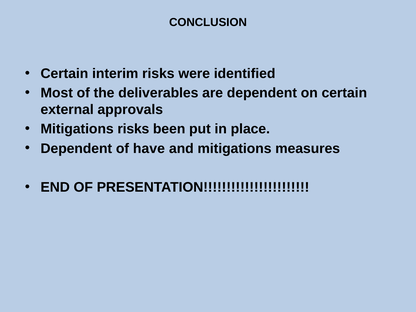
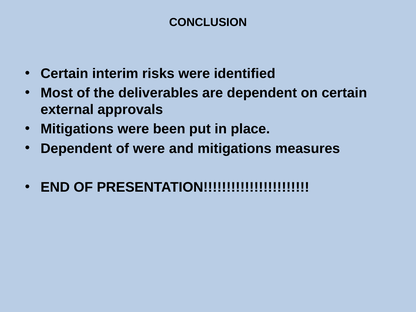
Mitigations risks: risks -> were (133, 129)
of have: have -> were (149, 148)
